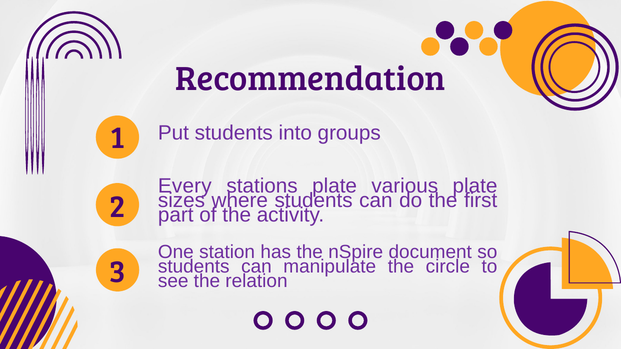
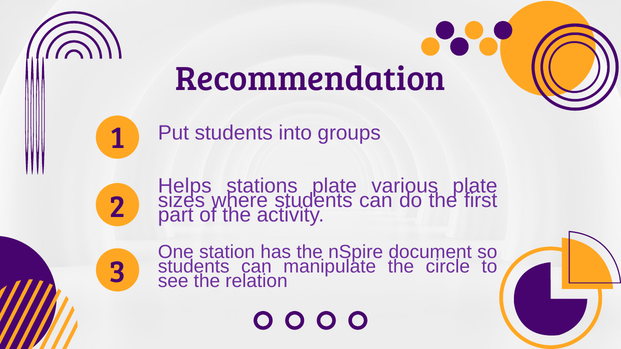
Every: Every -> Helps (185, 186)
